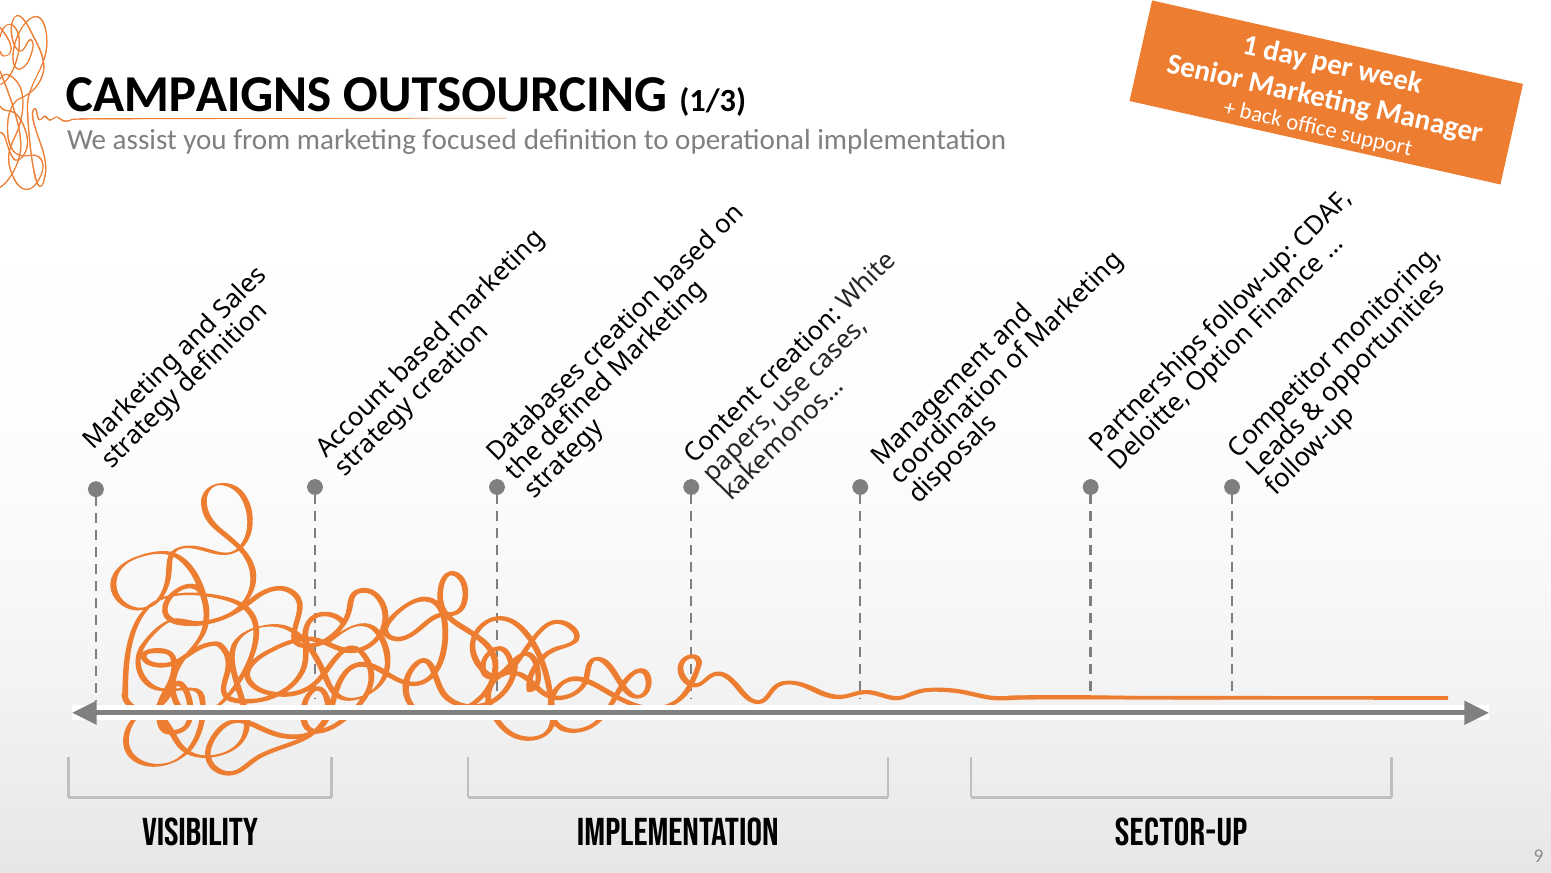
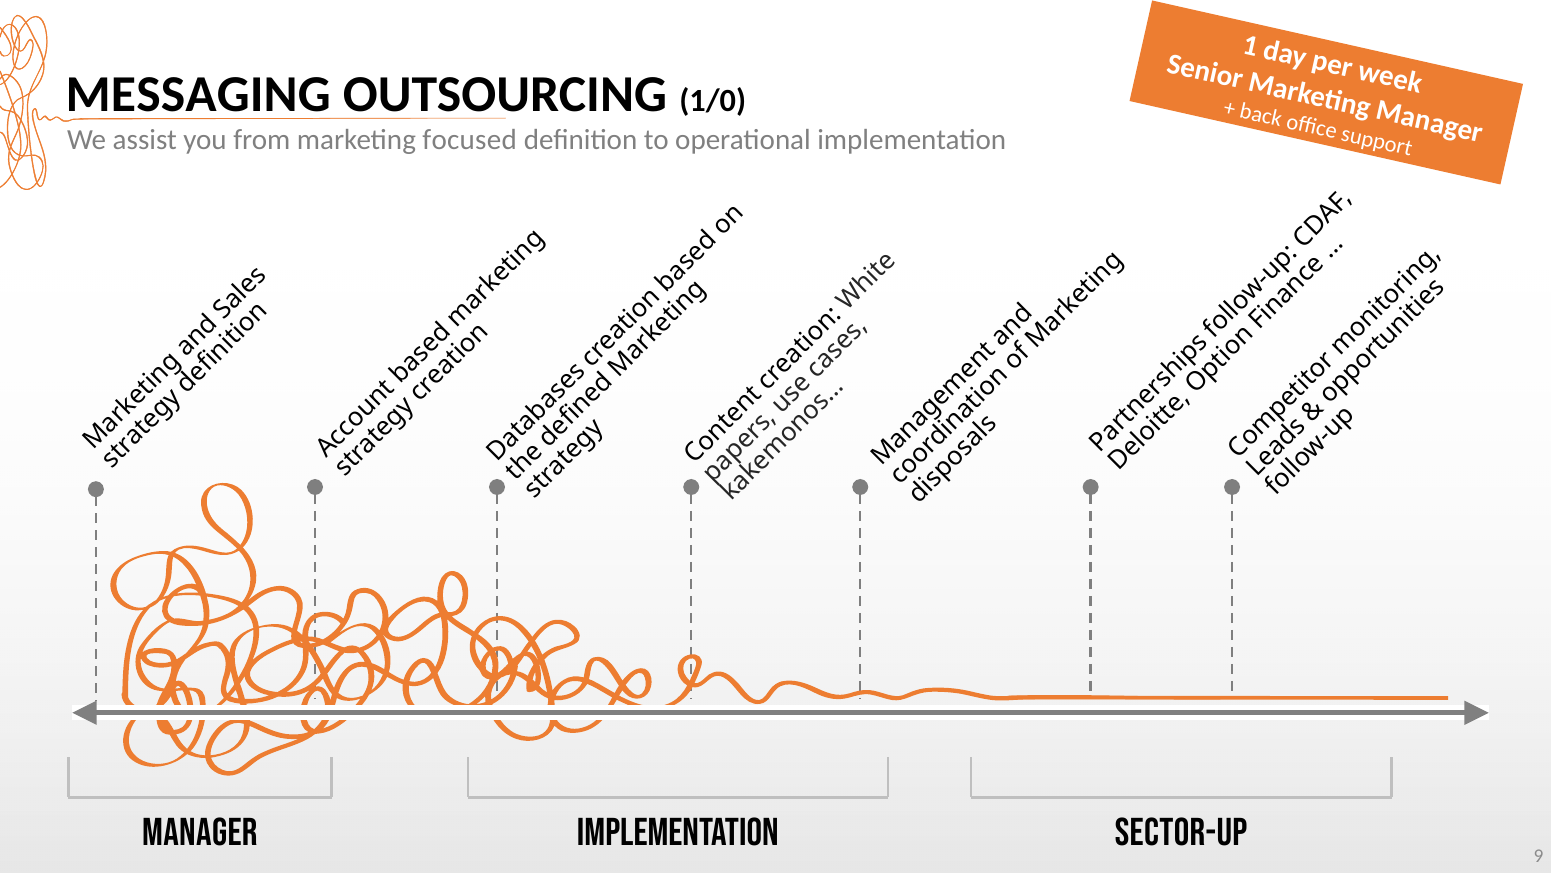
CAMPAIGNS: CAMPAIGNS -> MESSAGING (198, 95)
1/3: 1/3 -> 1/0 (713, 101)
Visibility: Visibility -> Manager (200, 832)
